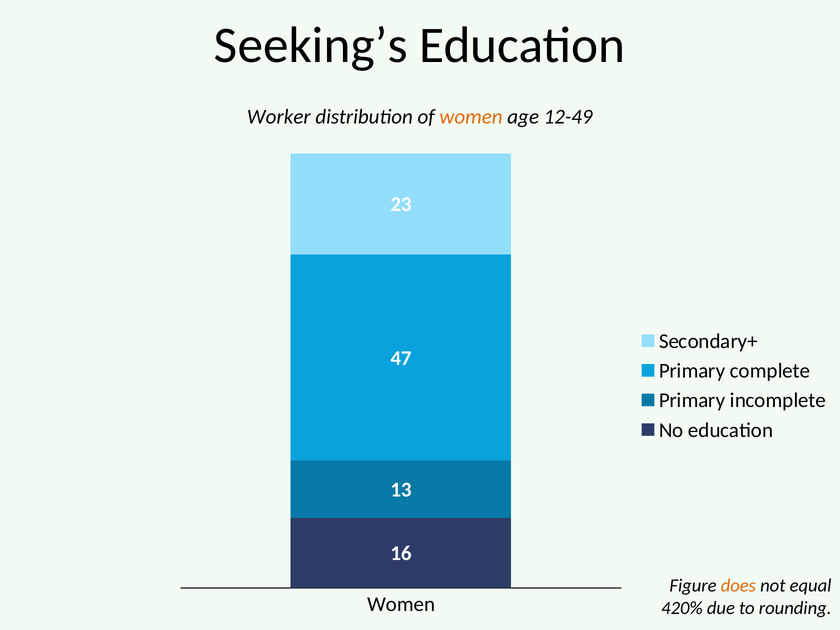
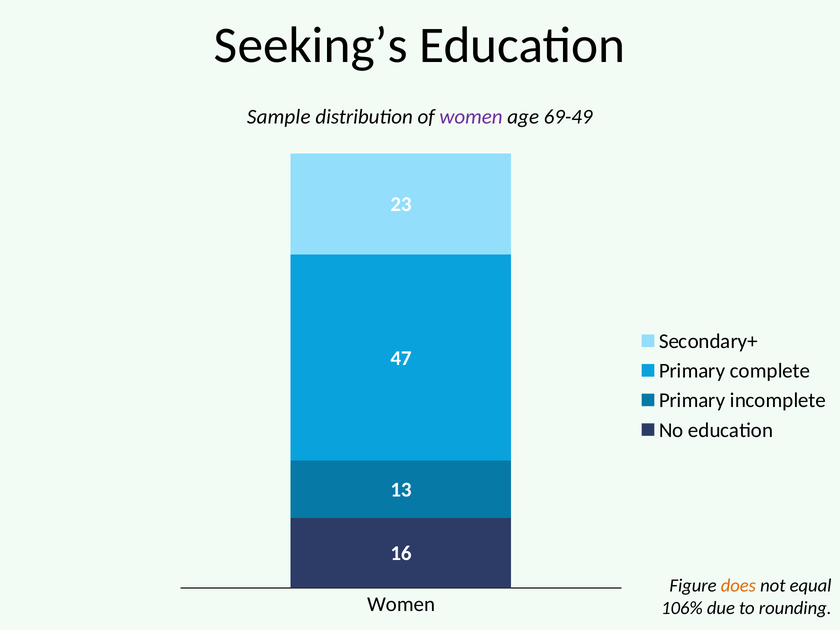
Worker: Worker -> Sample (279, 117)
women colour: orange -> purple (471, 117)
12-49: 12-49 -> 69-49 (568, 117)
420%: 420% -> 106% (682, 608)
